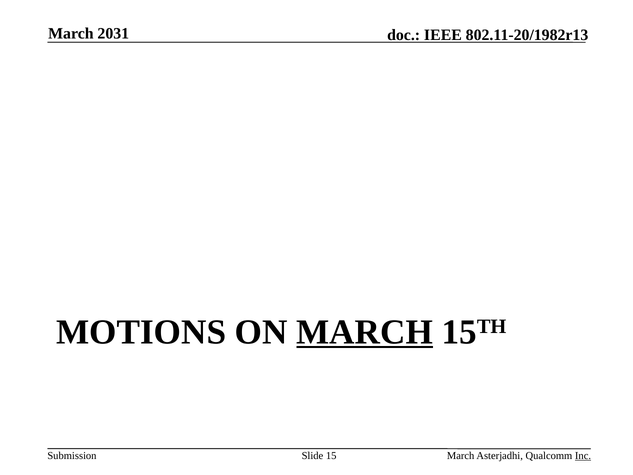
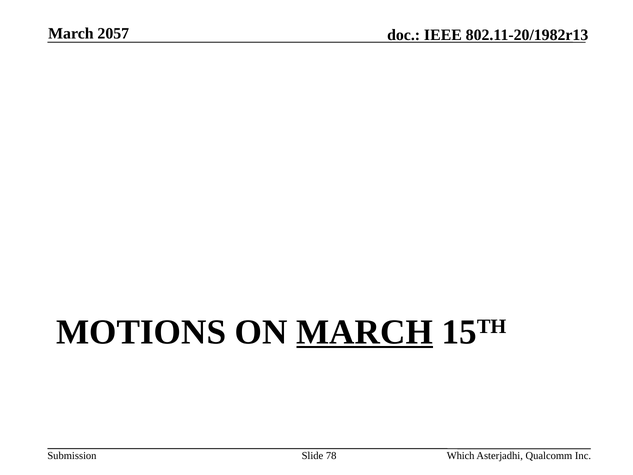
2031: 2031 -> 2057 (113, 34)
15: 15 -> 78 (331, 455)
March: March -> Which (461, 455)
Inc underline: present -> none (583, 455)
